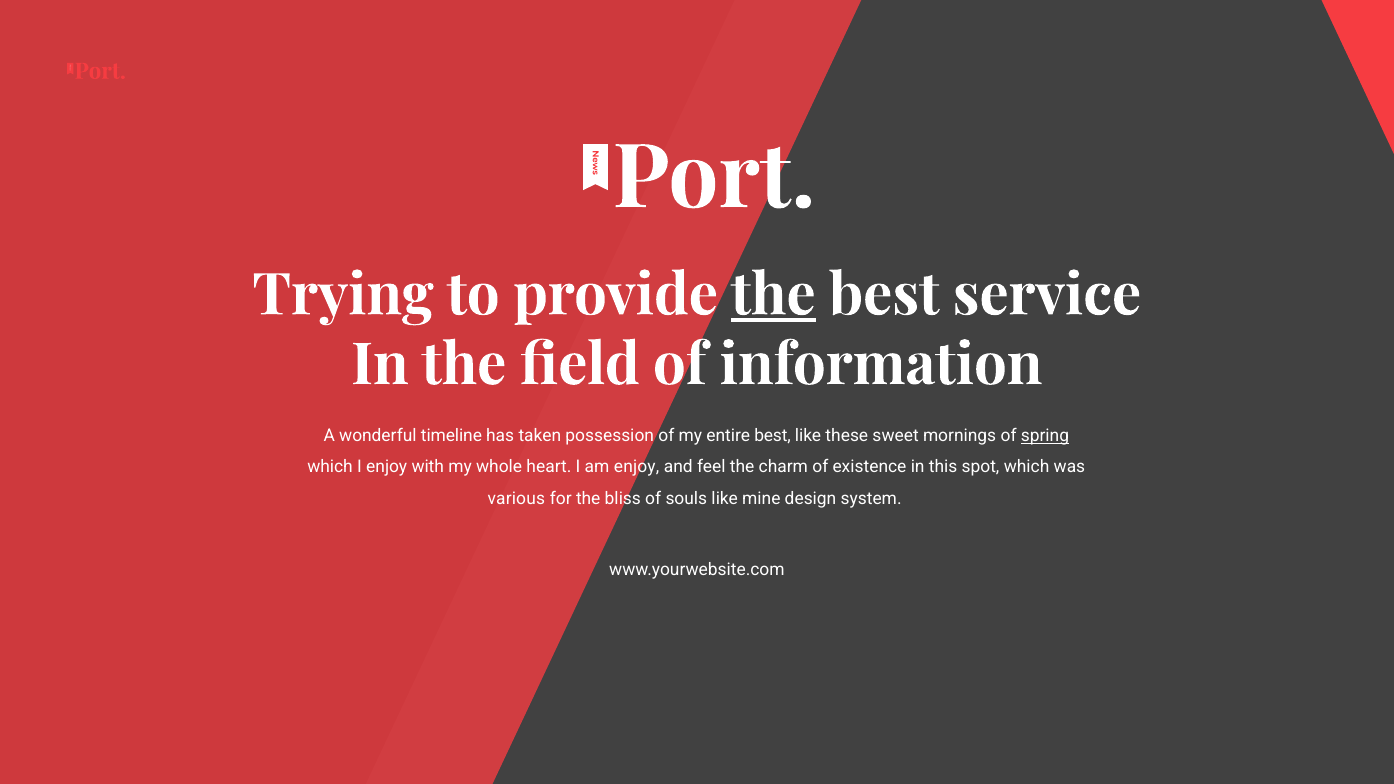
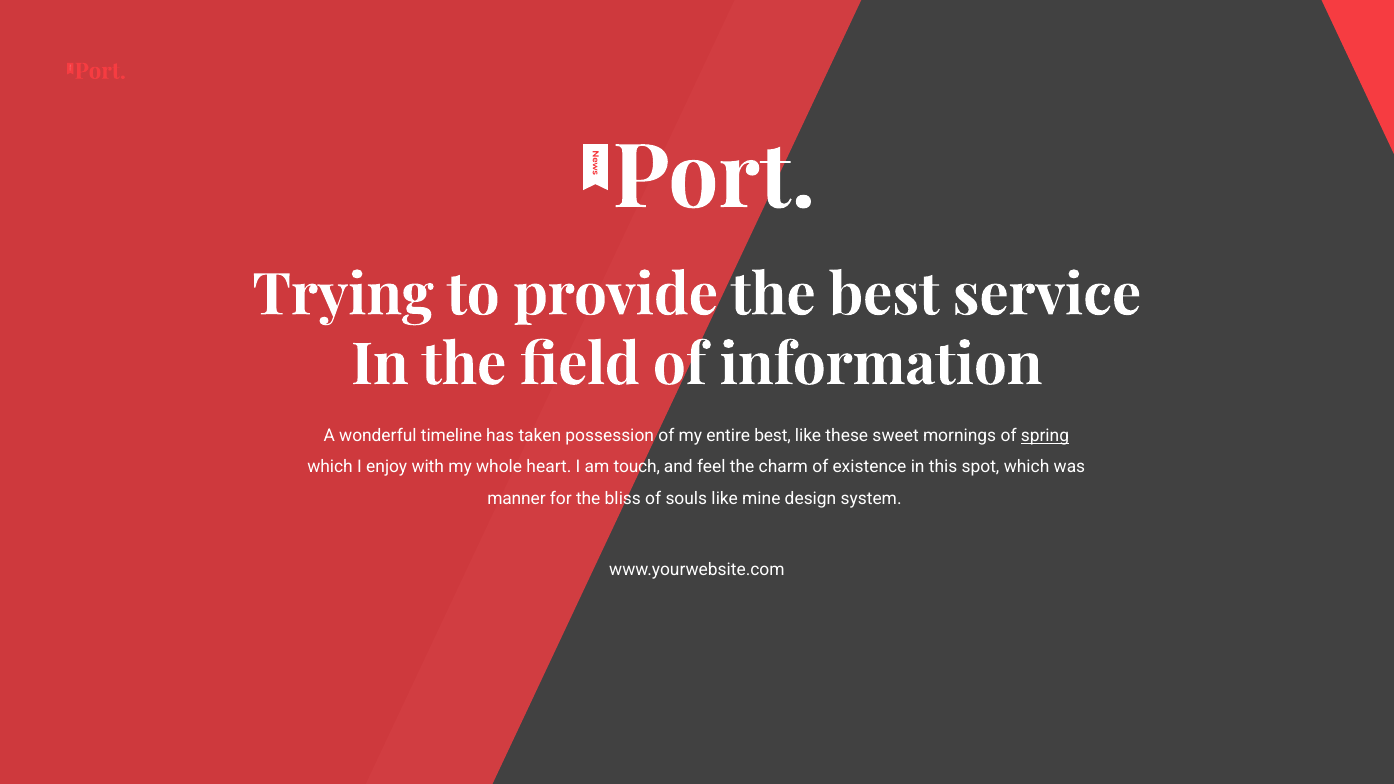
the underline: present -> none (773, 295)
am enjoy: enjoy -> touch (637, 467)
various: various -> manner (516, 498)
